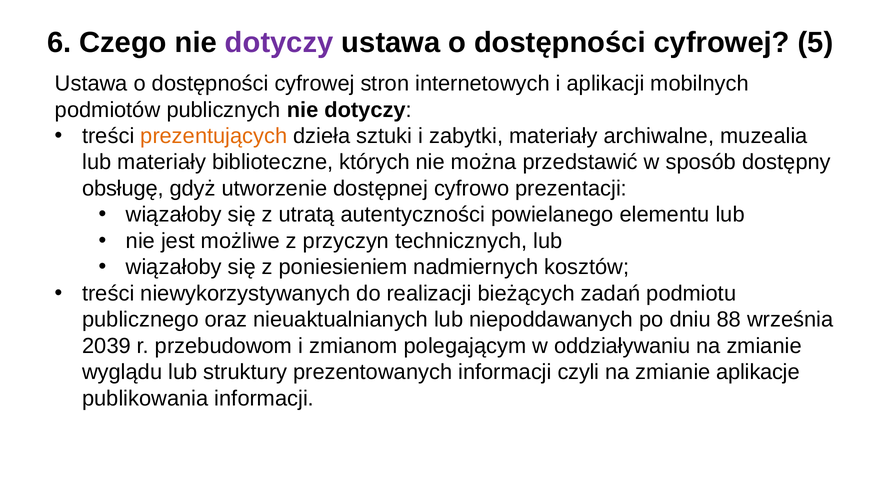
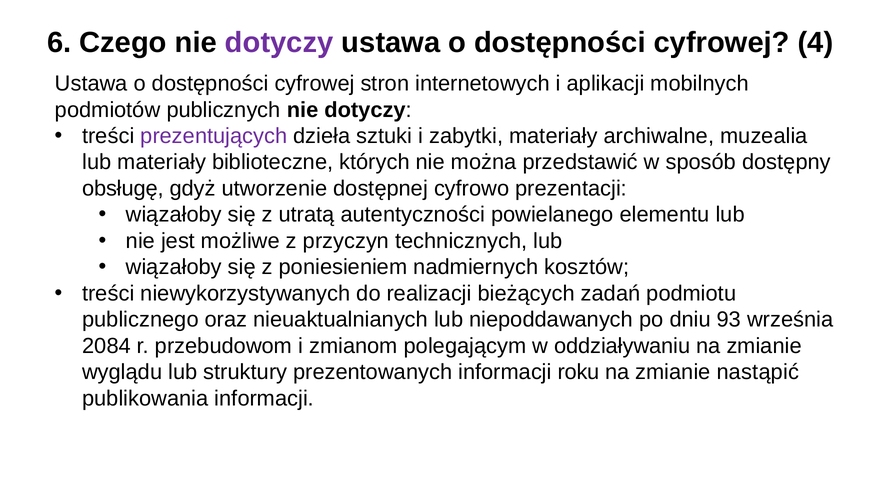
5: 5 -> 4 (815, 42)
prezentujących colour: orange -> purple (214, 136)
88: 88 -> 93 (729, 319)
2039: 2039 -> 2084 (107, 346)
czyli: czyli -> roku (578, 372)
aplikacje: aplikacje -> nastąpić (758, 372)
